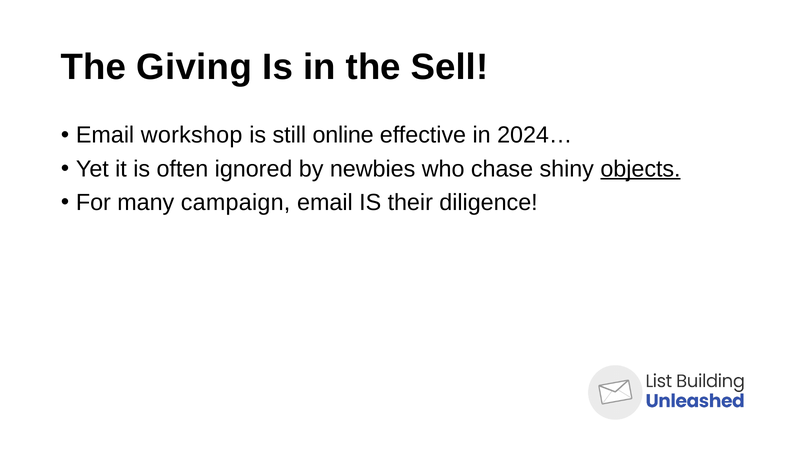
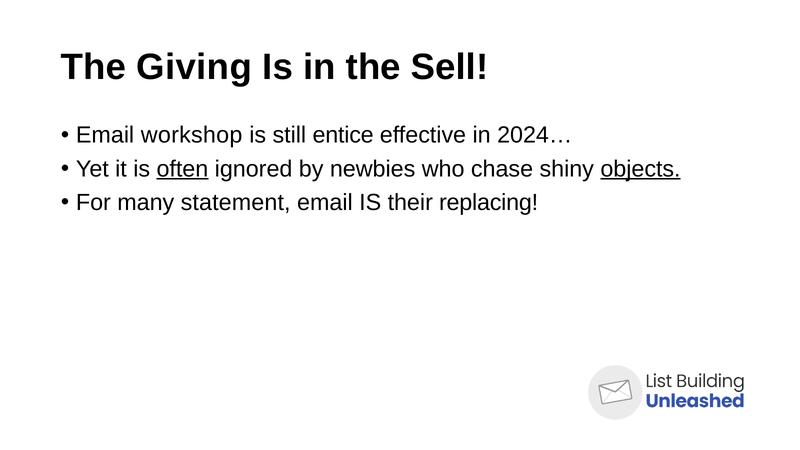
online: online -> entice (343, 135)
often underline: none -> present (182, 169)
campaign: campaign -> statement (236, 202)
diligence: diligence -> replacing (489, 202)
